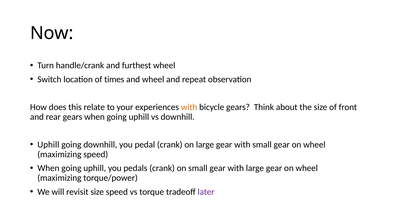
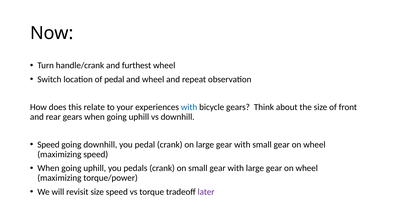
of times: times -> pedal (114, 79)
with colour: orange -> blue (189, 107)
Uphill: Uphill -> Speed (48, 144)
